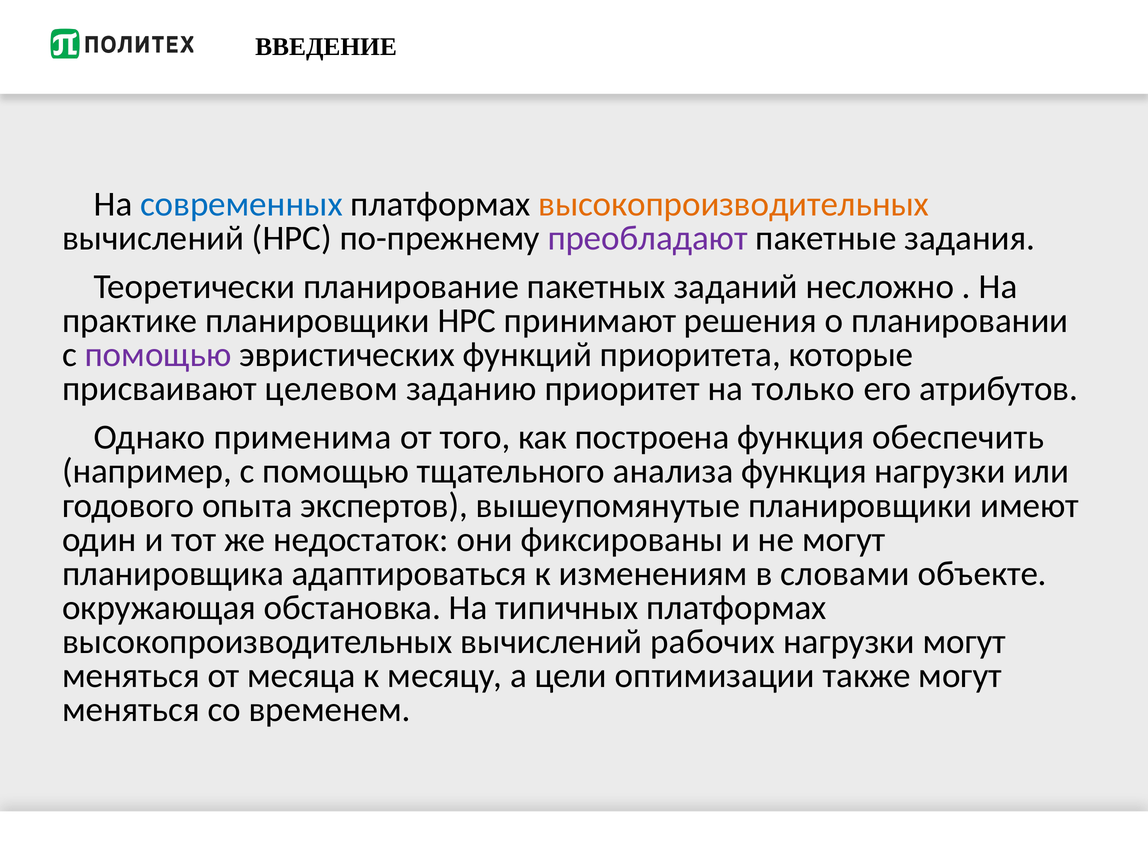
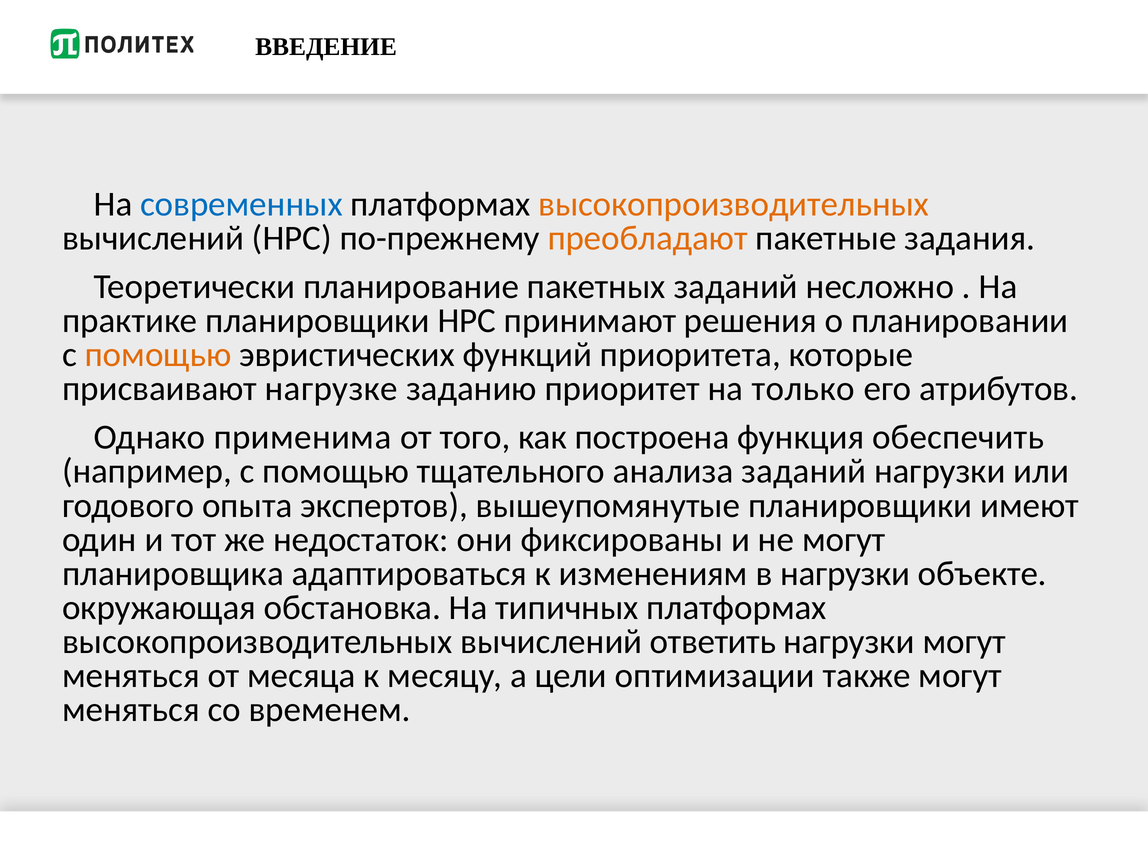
преобладают colour: purple -> orange (648, 238)
помощью colour: purple -> orange (158, 355)
целевом: целевом -> нагрузке (331, 389)
анализа функция: функция -> заданий (804, 471)
в словами: словами -> нагрузки (845, 574)
рабочих: рабочих -> ответить (713, 642)
